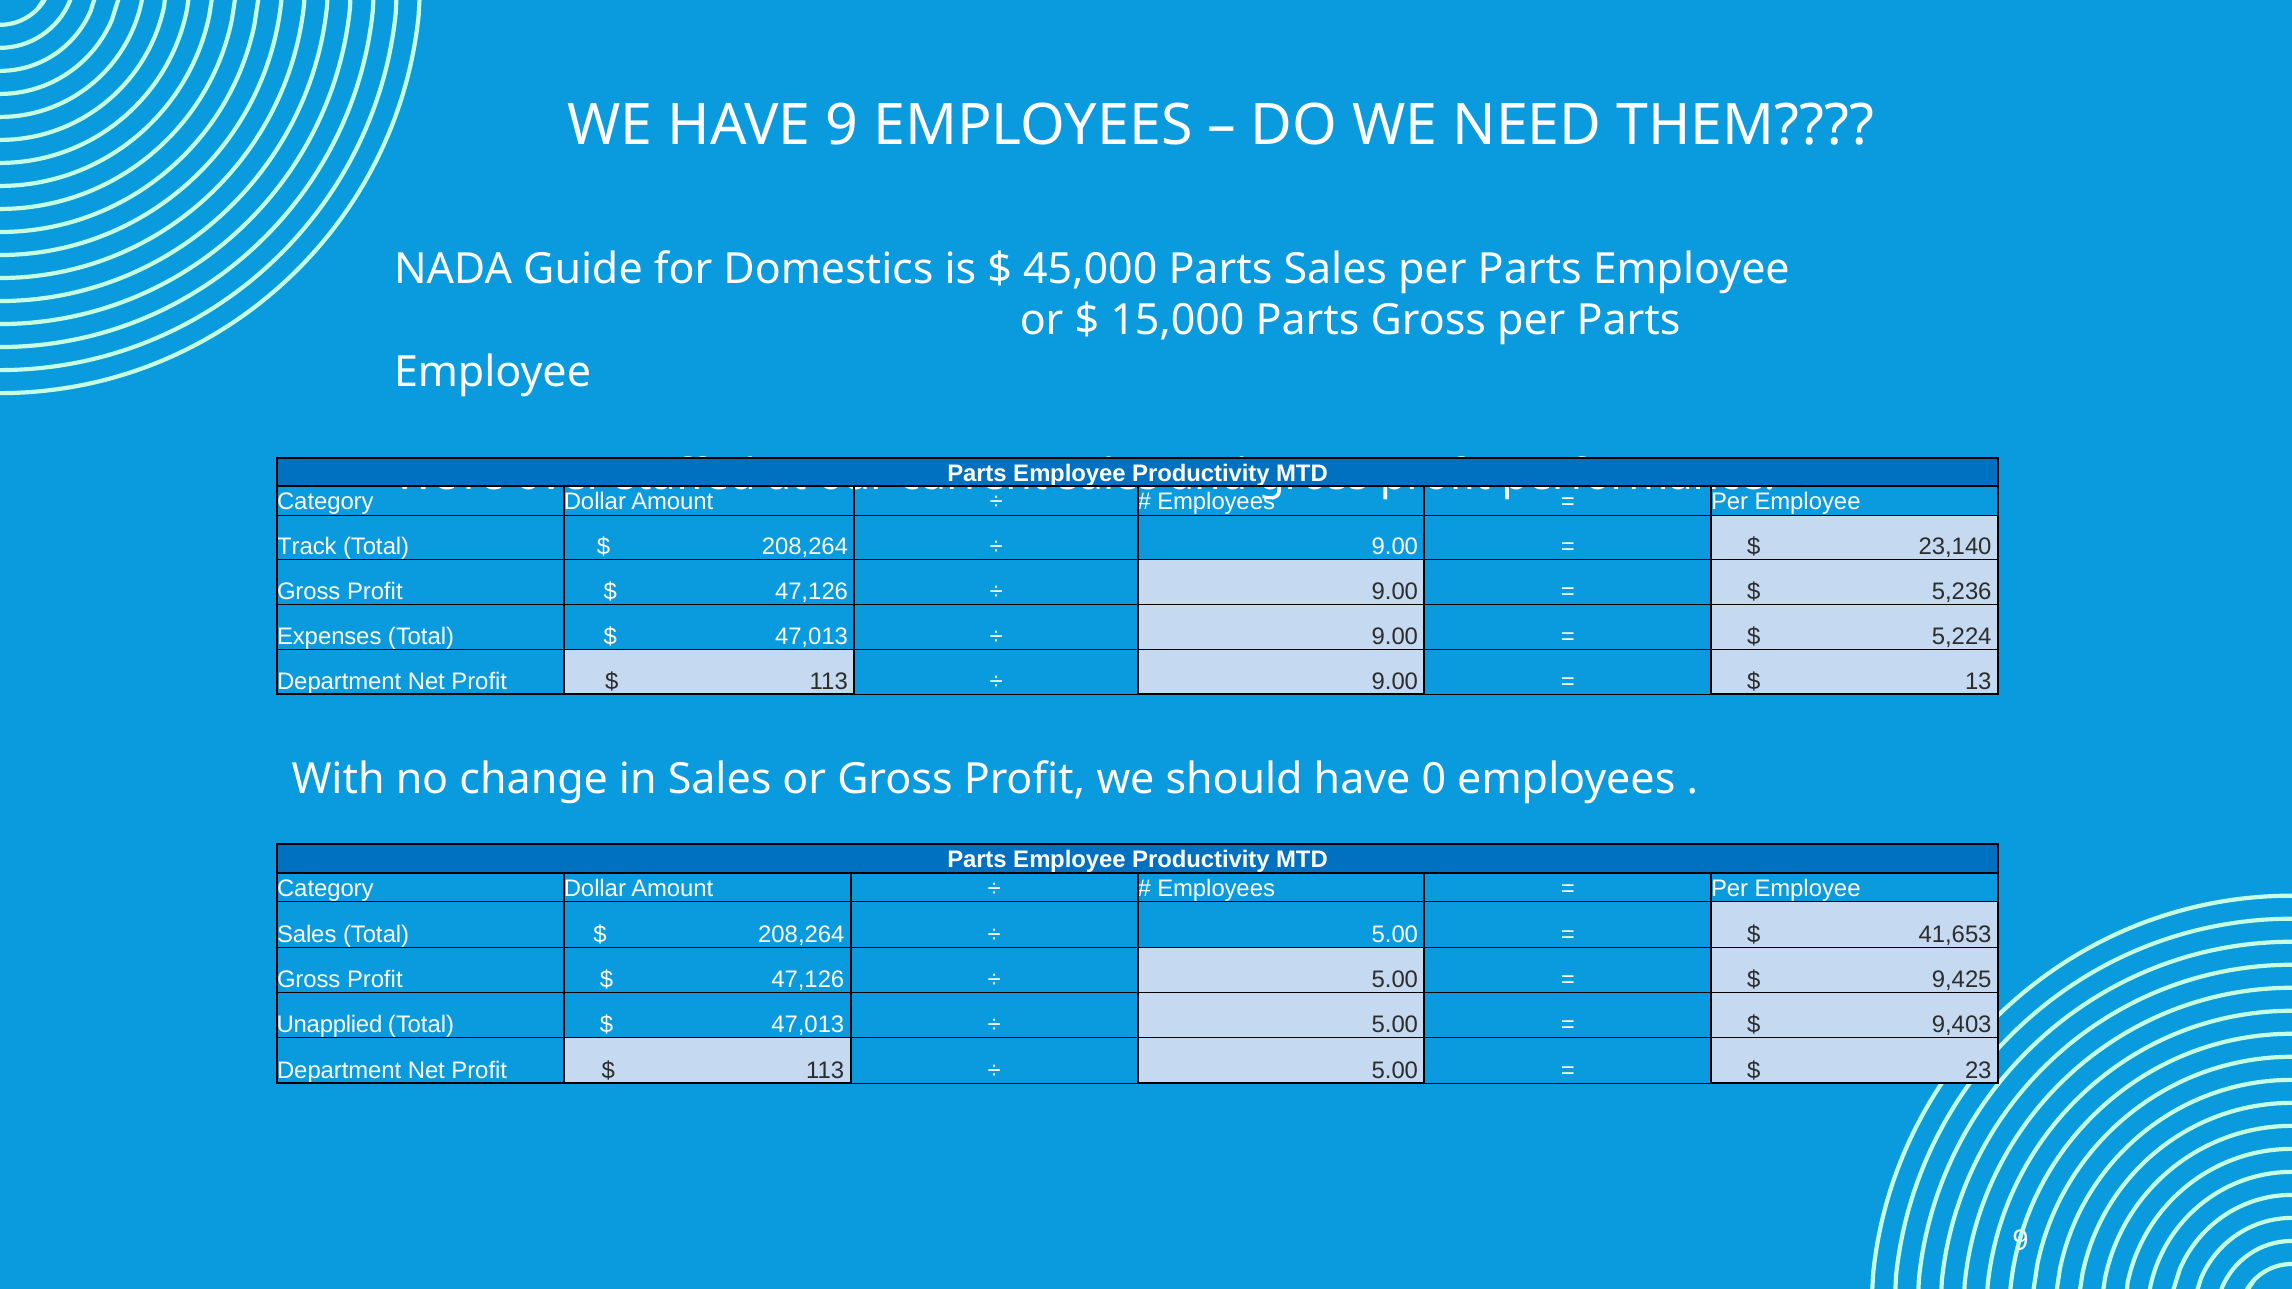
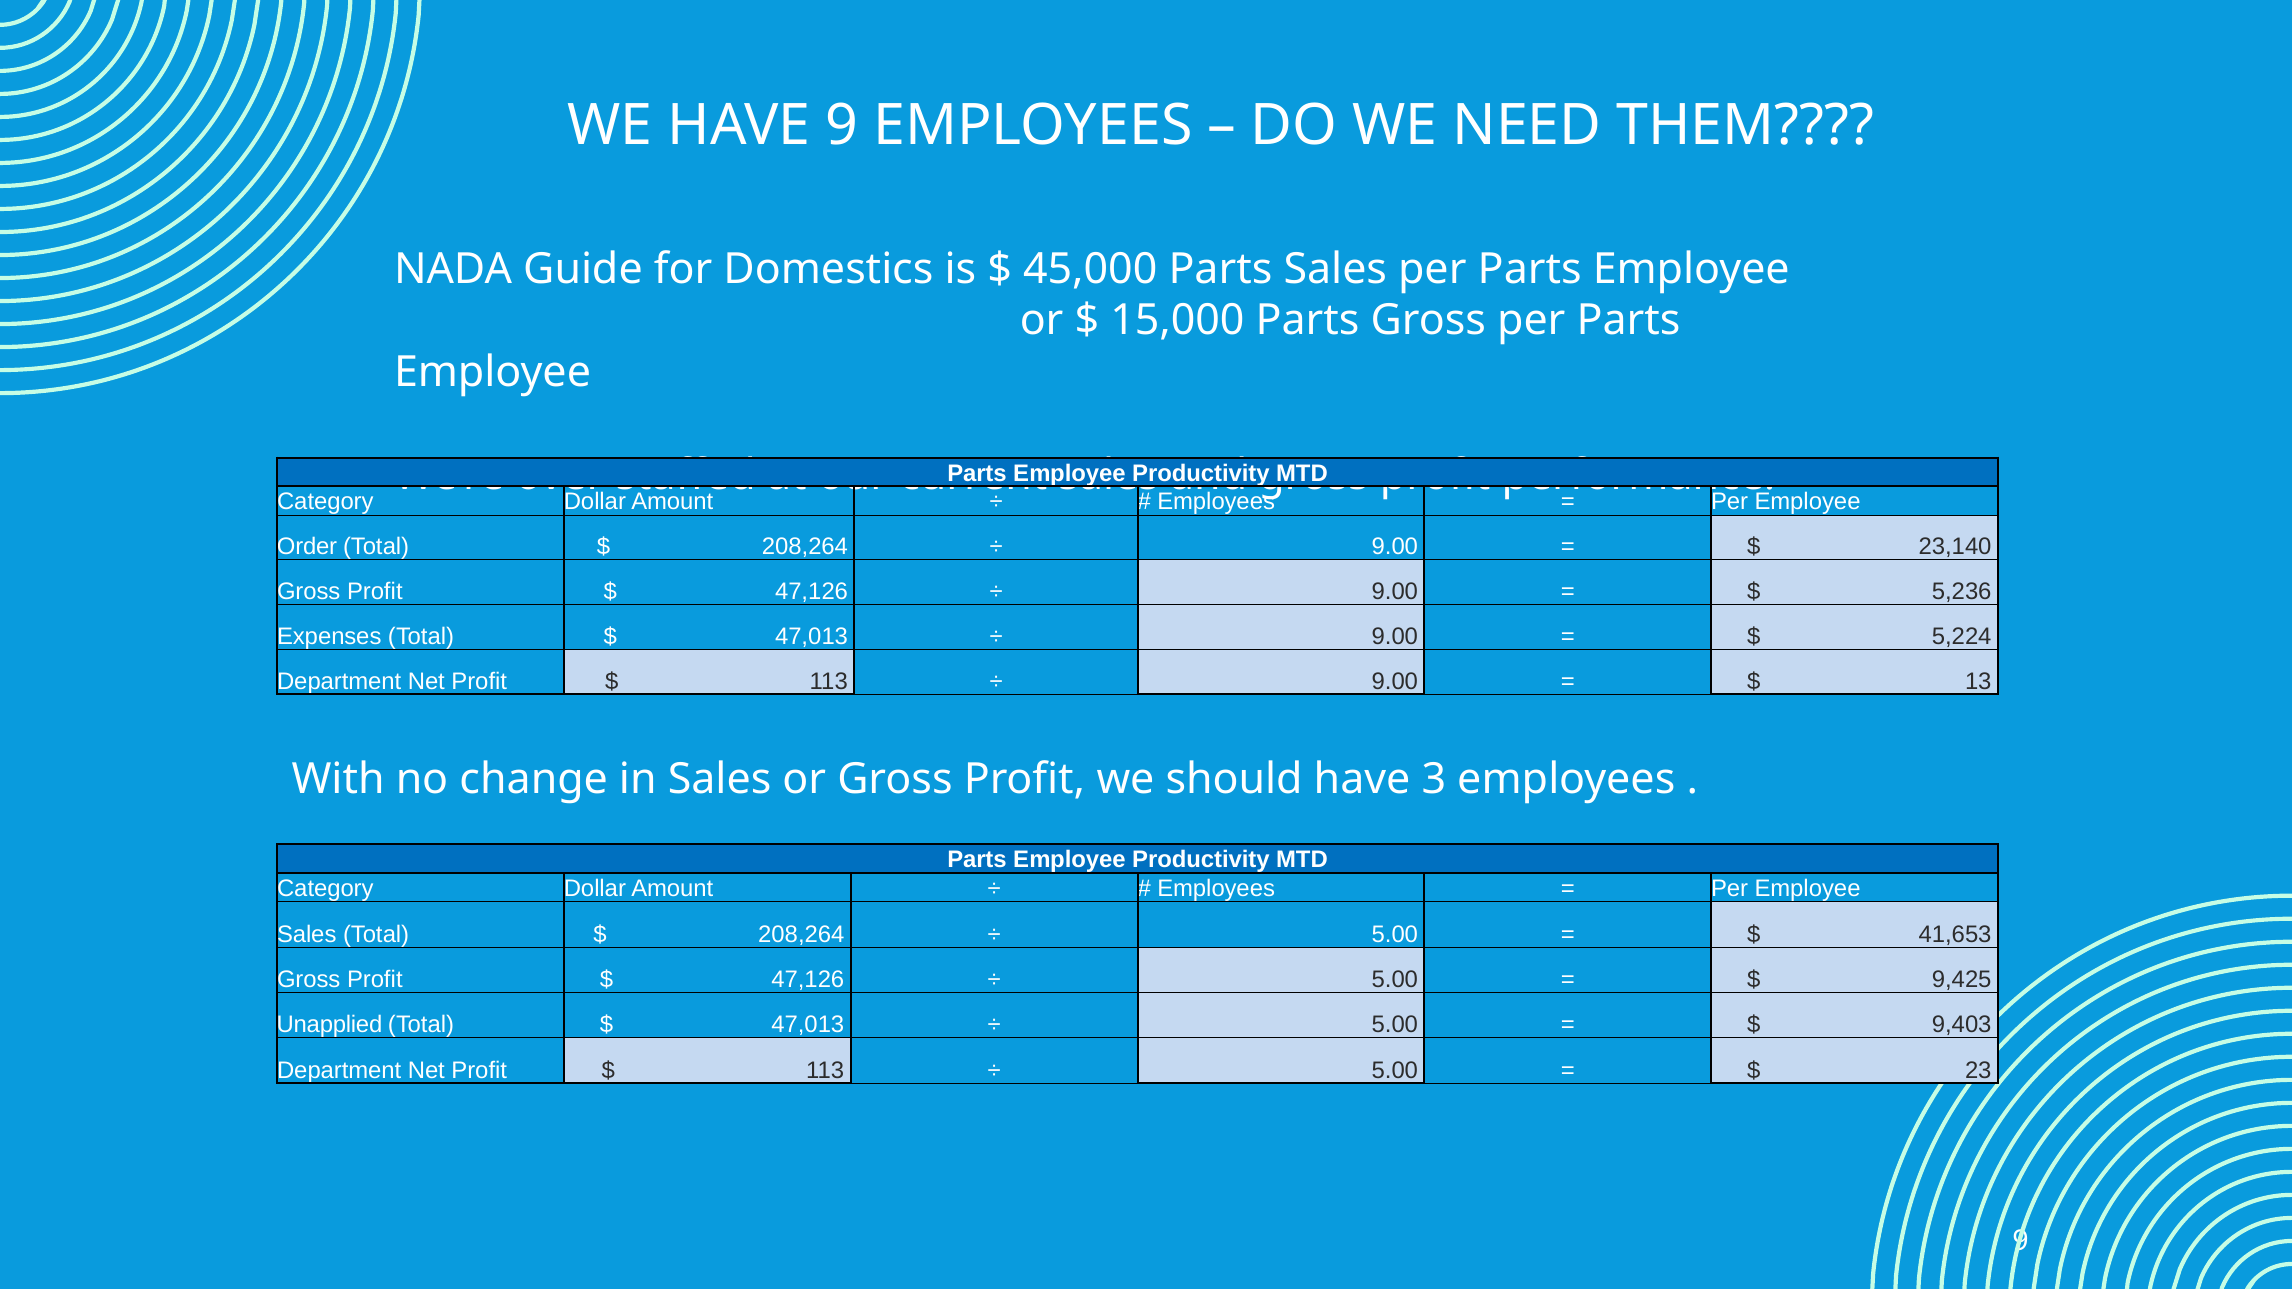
Track: Track -> Order (307, 547)
0: 0 -> 3 (1434, 780)
